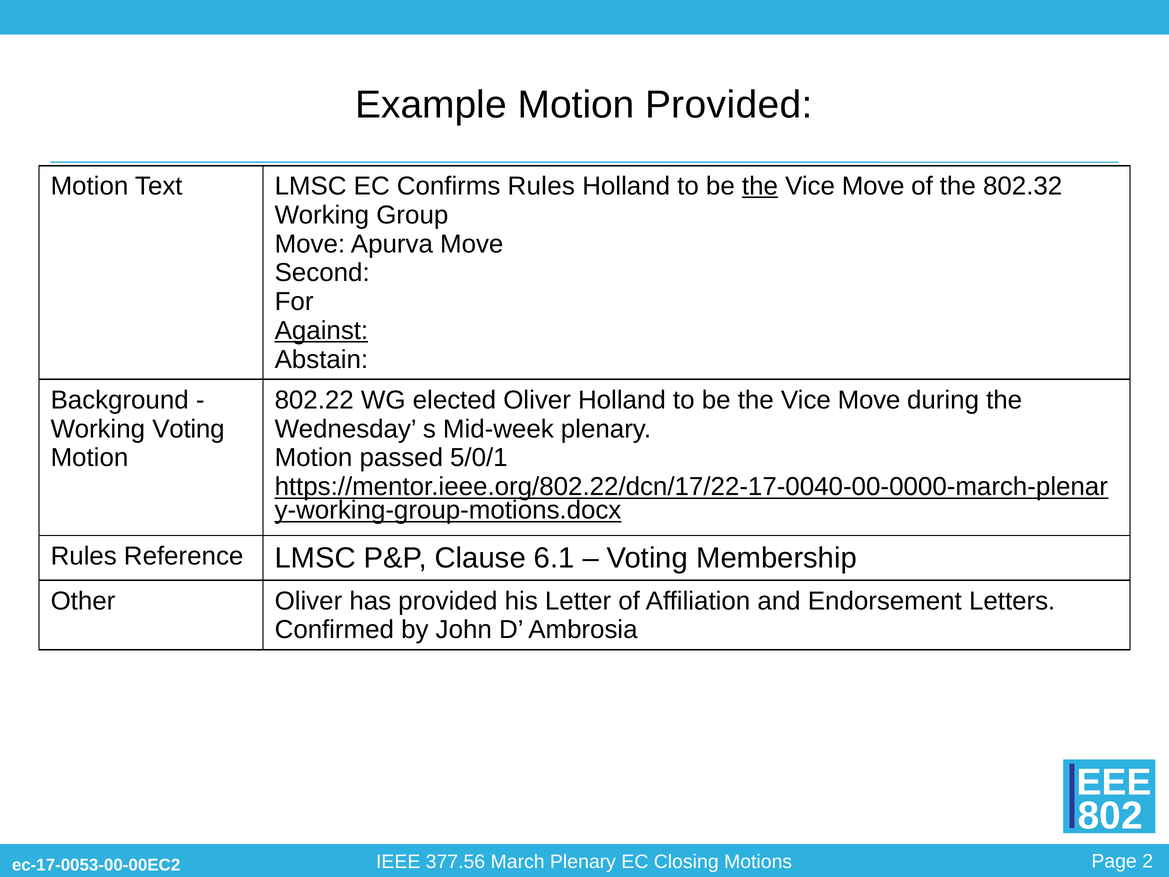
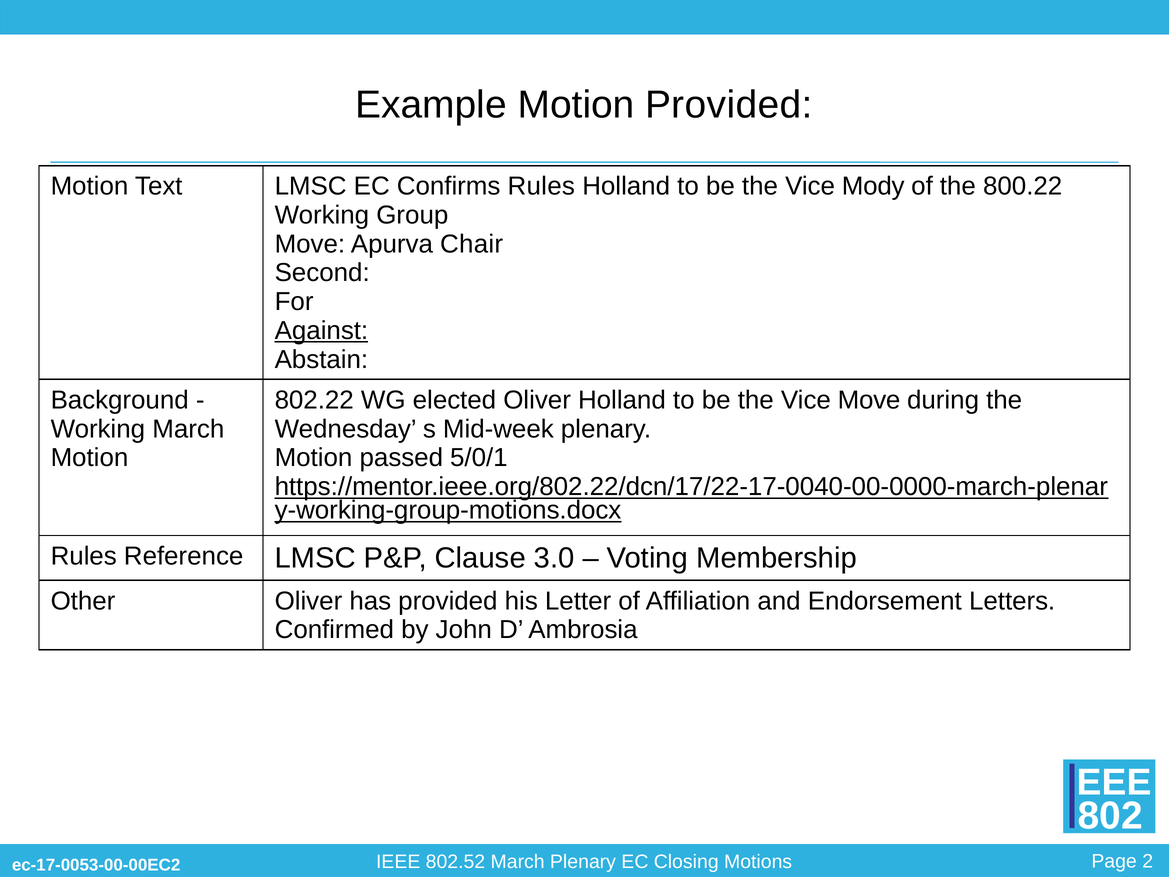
the underline: present -> none (760, 186)
Move: Move -> Mody (873, 186)
802.32: 802.32 -> 800.22 (1023, 186)
Apurva Move: Move -> Chair (472, 244)
Working Voting: Voting -> March (188, 429)
6.1: 6.1 -> 3.0 (554, 558)
377.56: 377.56 -> 802.52 (455, 861)
